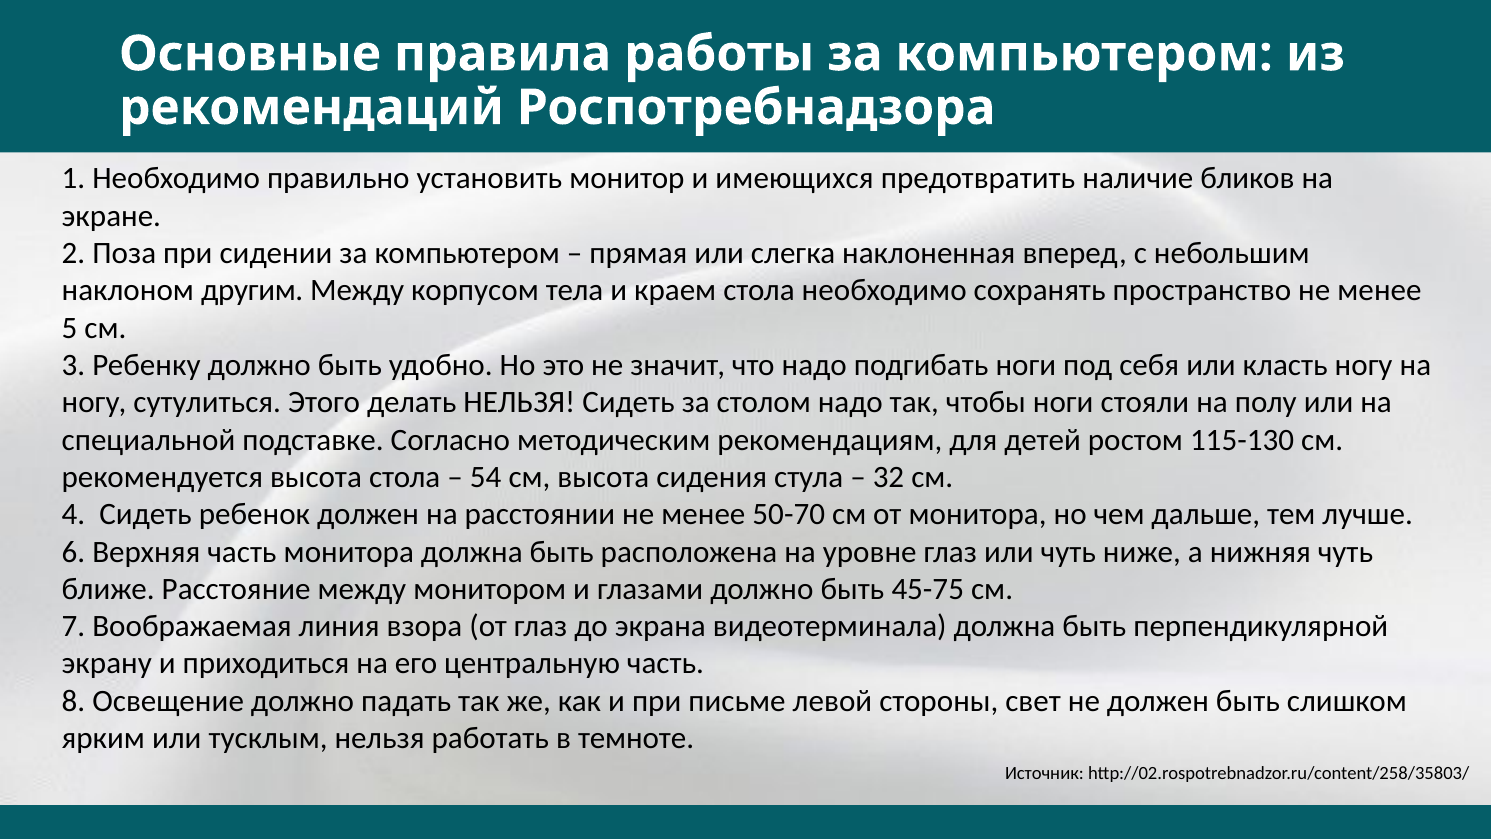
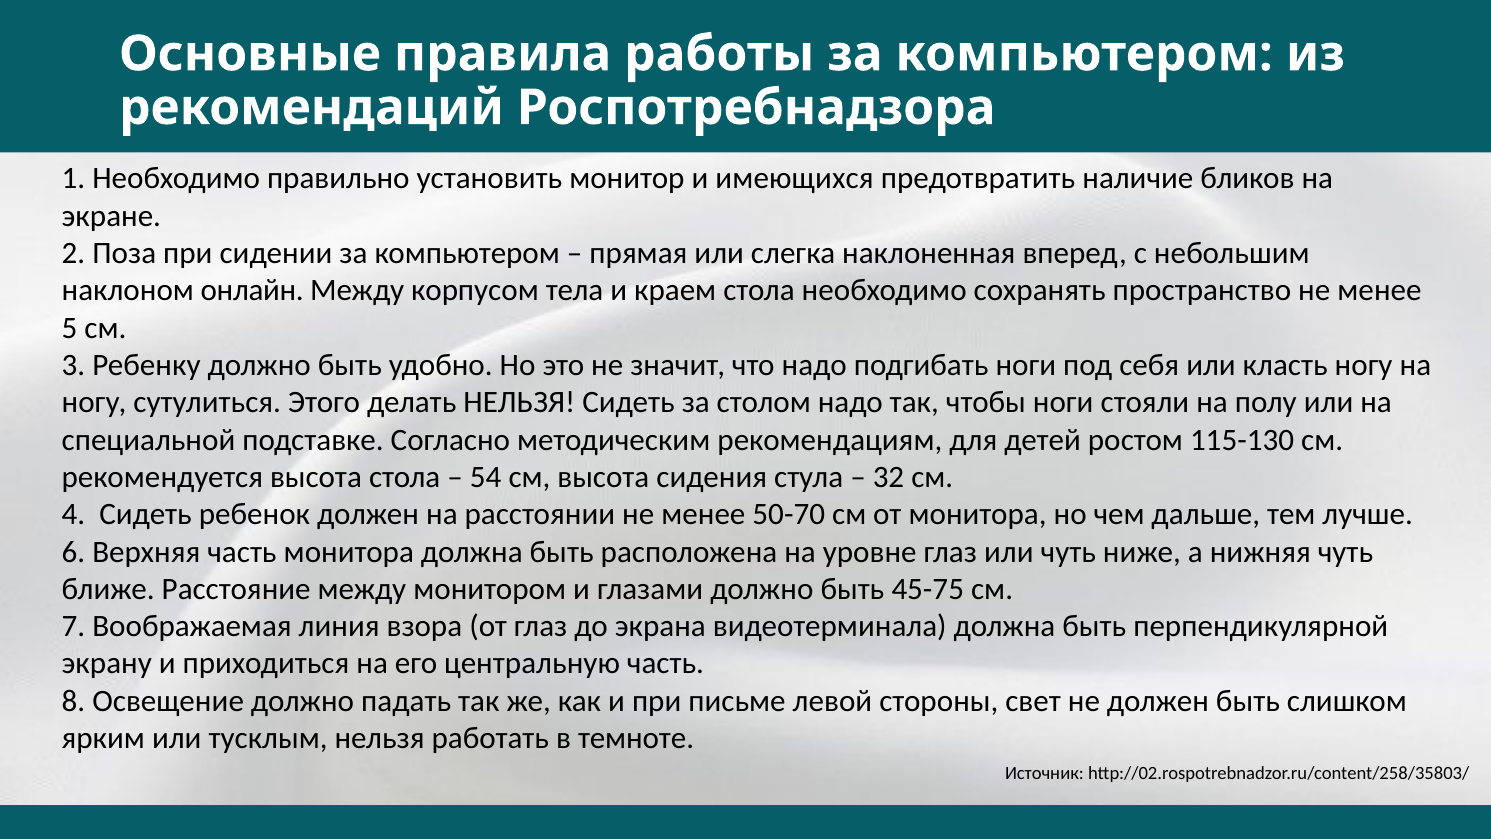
другим: другим -> онлайн (252, 291)
